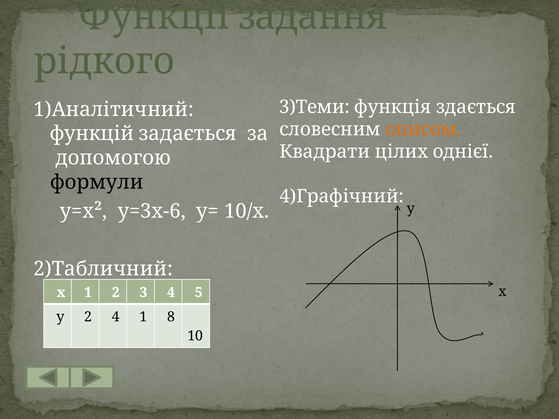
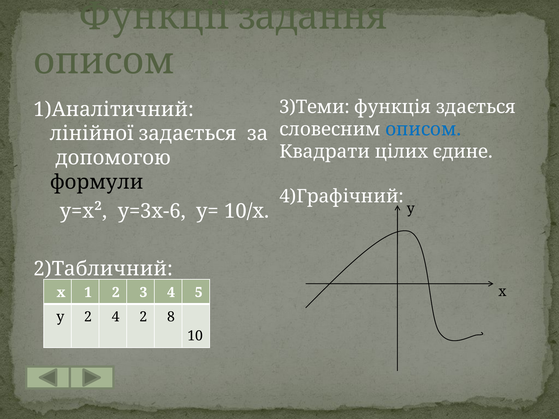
рідкого: рідкого -> описом (104, 61)
описом colour: orange -> blue (423, 129)
функцій: функцій -> лінійної (92, 134)
однієї: однієї -> єдине (463, 152)
4 1: 1 -> 2 (143, 317)
